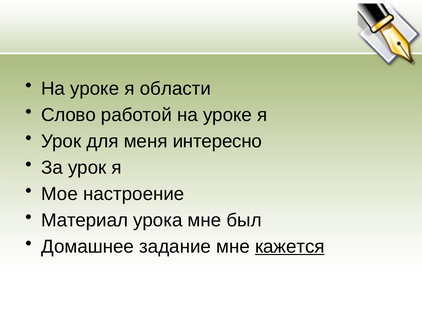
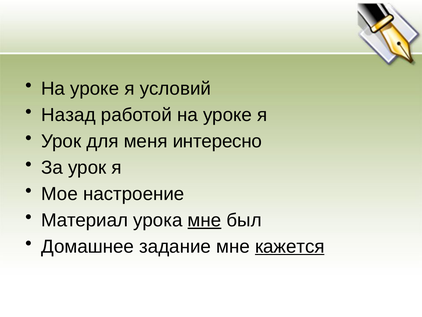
области: области -> условий (175, 89)
Слово: Слово -> Назад (68, 115)
мне underline: none -> present (204, 220)
